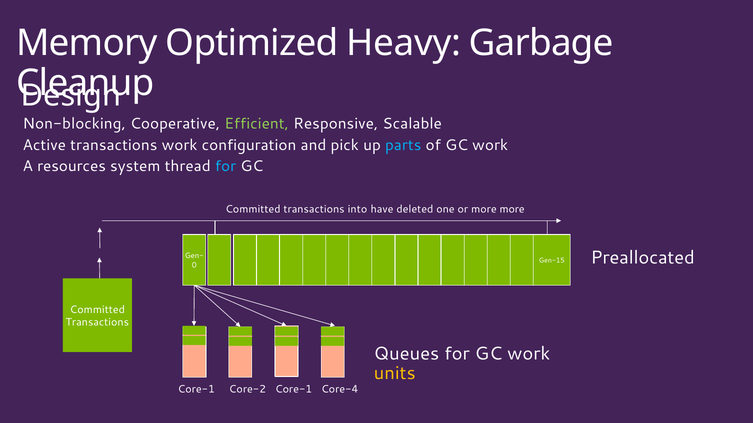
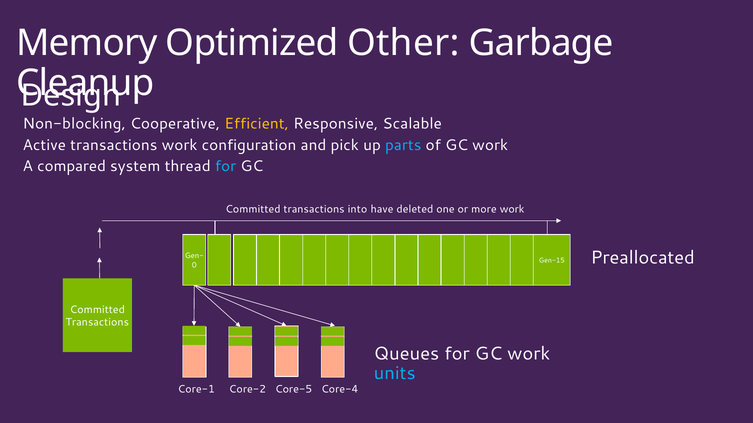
Heavy: Heavy -> Other (403, 43)
Efficient colour: light green -> yellow (257, 124)
resources: resources -> compared (72, 166)
more more: more -> work (512, 209)
units colour: yellow -> light blue (395, 374)
Core-2 Core-1: Core-1 -> Core-5 (294, 389)
